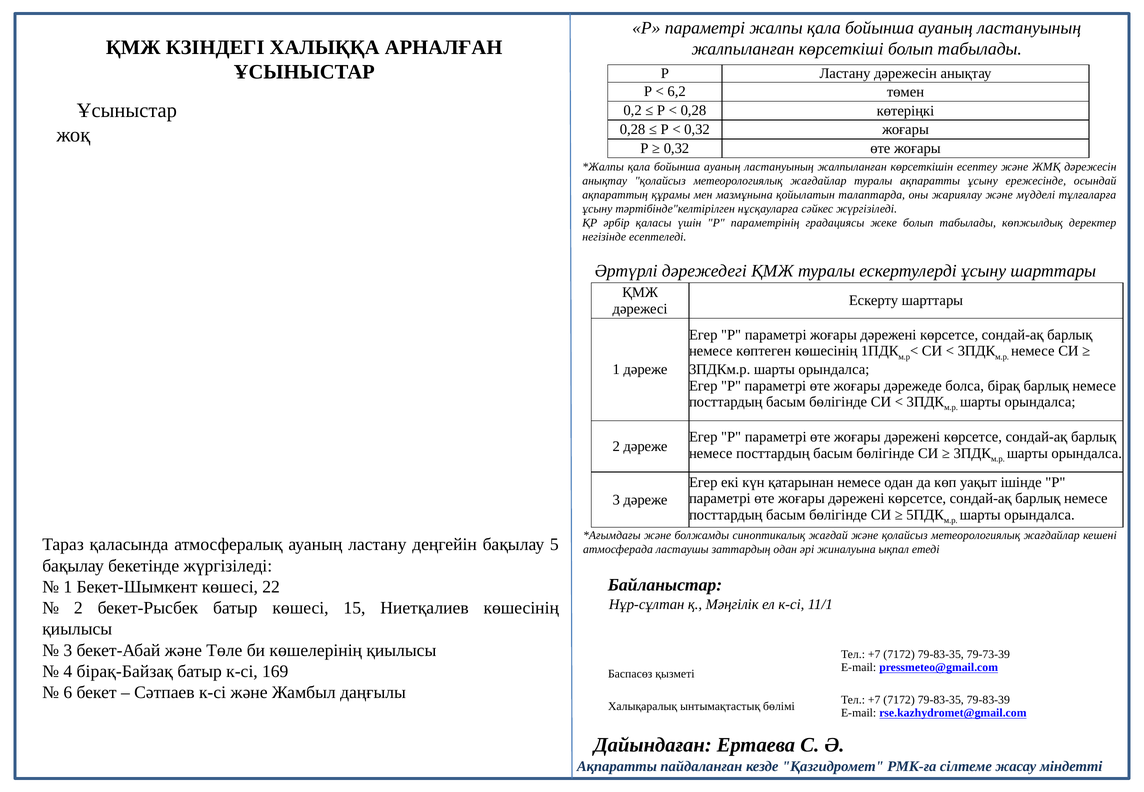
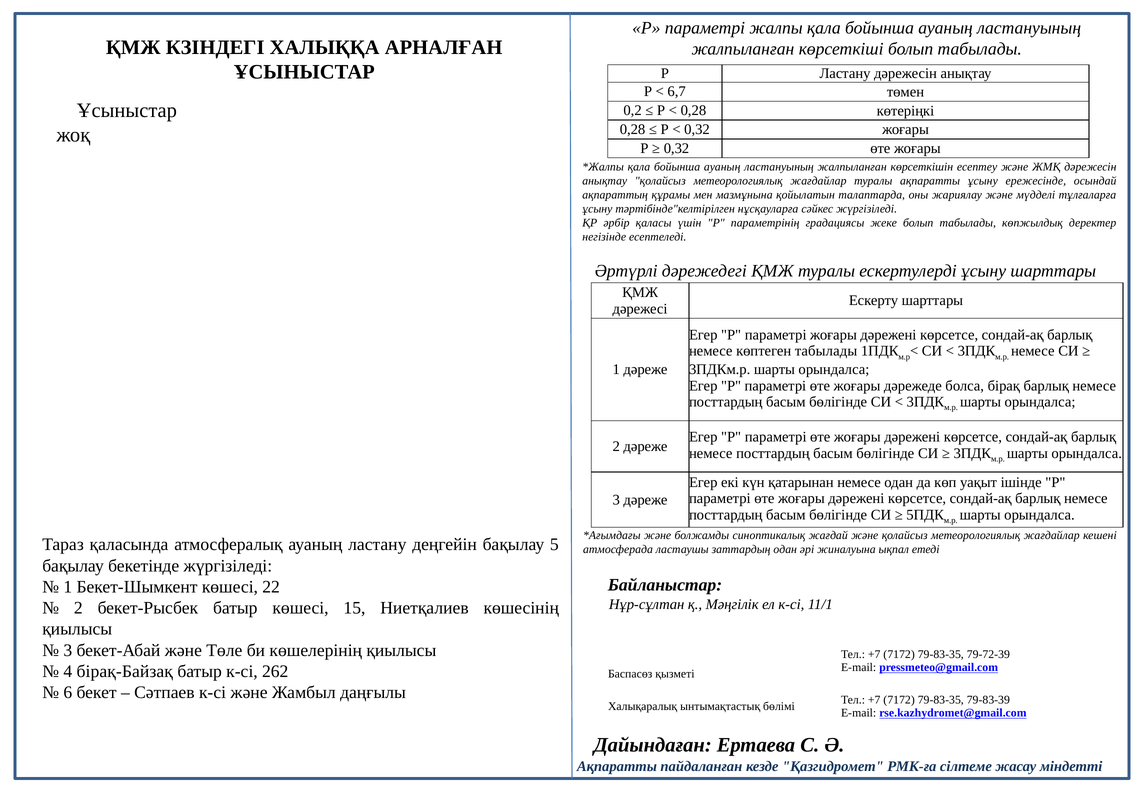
6,2: 6,2 -> 6,7 (677, 92)
көптеген көшесінің: көшесінің -> табылады (826, 351)
79-73-39: 79-73-39 -> 79-72-39 (988, 654)
169: 169 -> 262 (275, 671)
